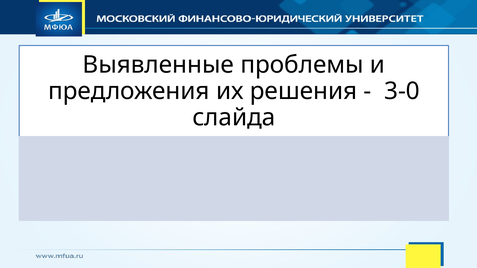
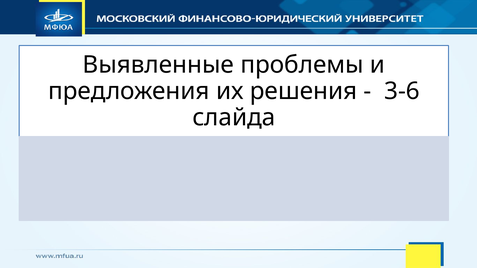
3-0: 3-0 -> 3-6 (402, 91)
